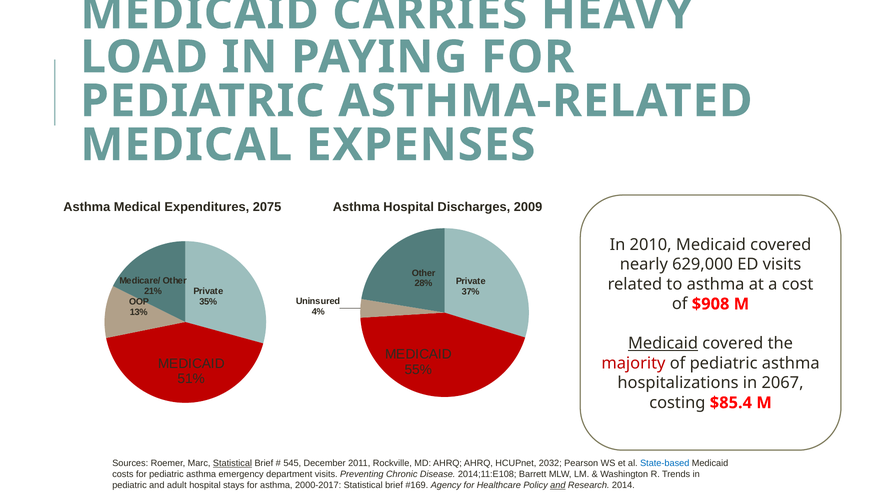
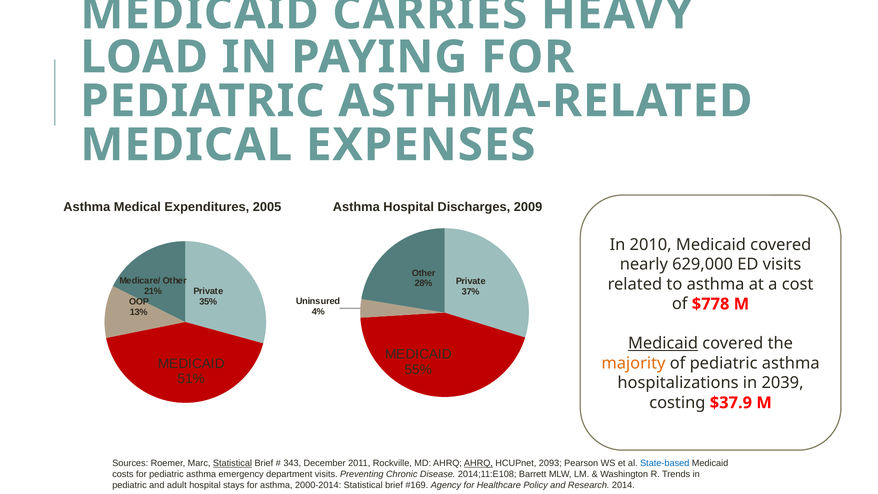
2075: 2075 -> 2005 (267, 207)
$908: $908 -> $778 (711, 304)
majority colour: red -> orange (633, 363)
2067: 2067 -> 2039 (783, 383)
$85.4: $85.4 -> $37.9 (731, 403)
545: 545 -> 343 (292, 463)
AHRQ underline: none -> present (478, 463)
2032: 2032 -> 2093 (550, 463)
2000-2017: 2000-2017 -> 2000-2014 (318, 485)
and underline: present -> none (558, 485)
